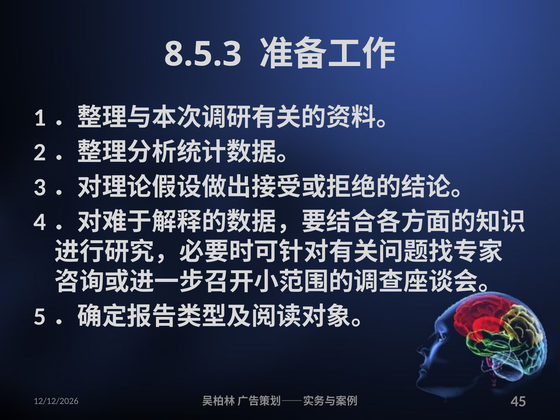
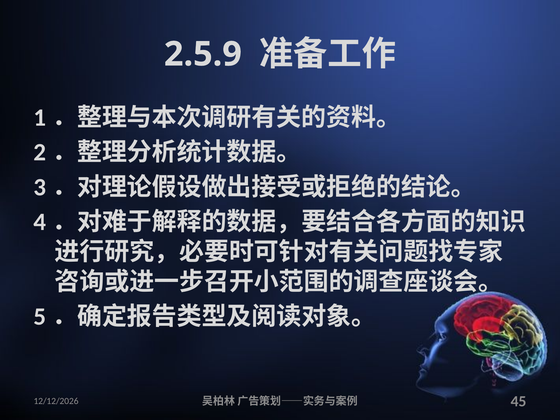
8.5.3: 8.5.3 -> 2.5.9 (203, 54)
